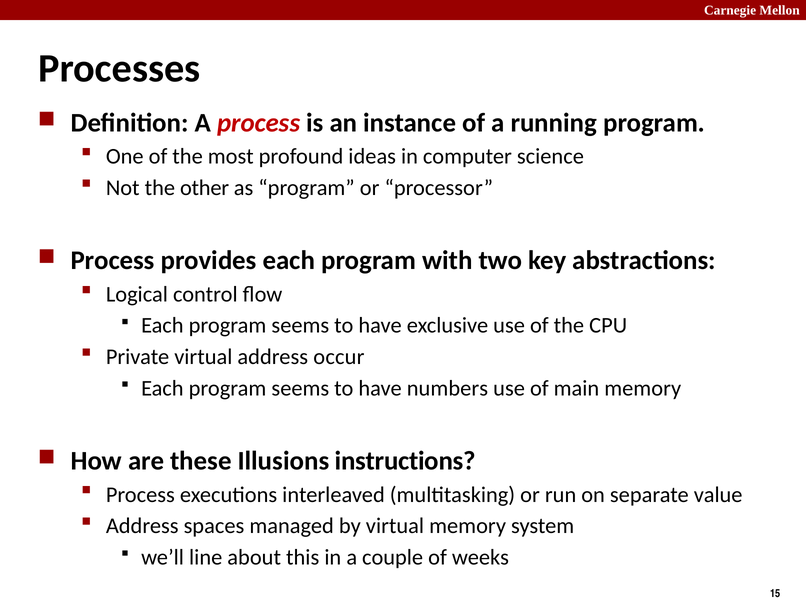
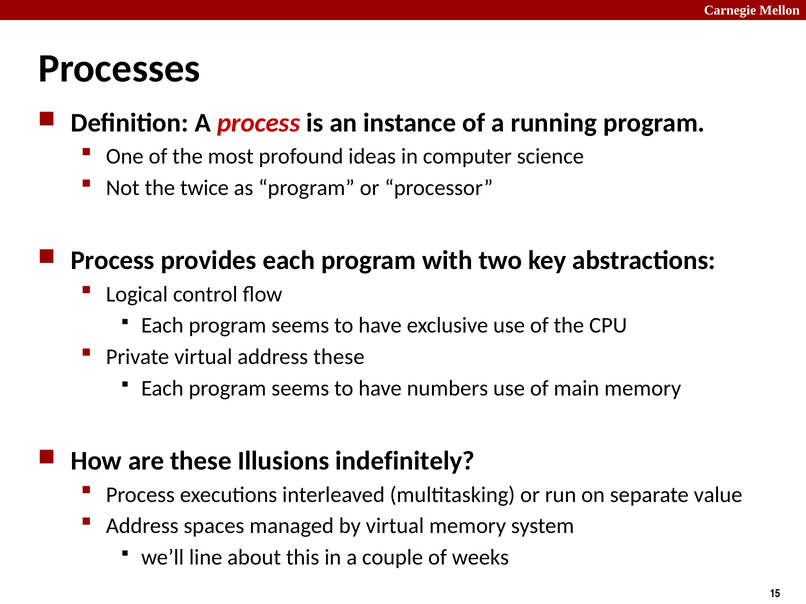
other: other -> twice (205, 188)
address occur: occur -> these (339, 357)
instructions: instructions -> indefinitely (405, 461)
